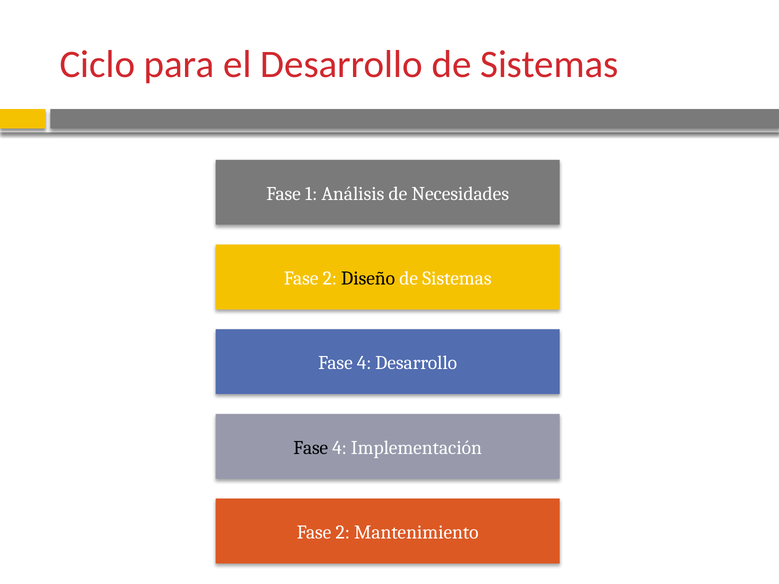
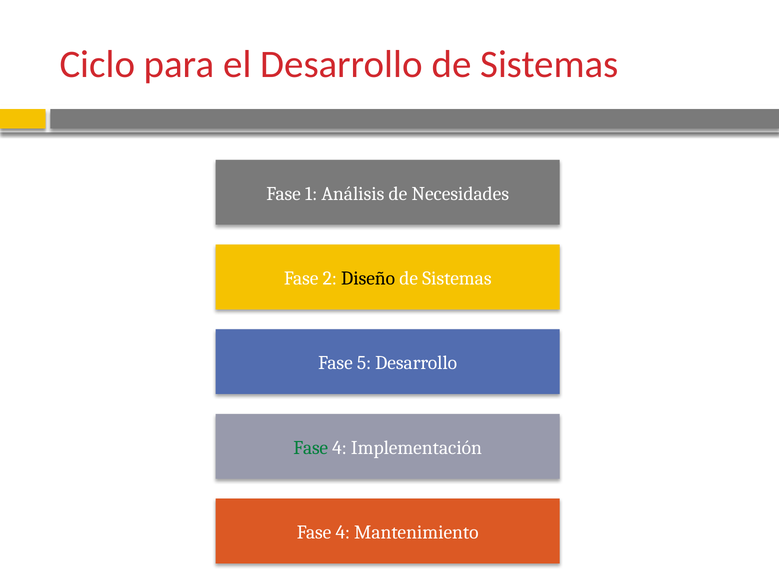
4: 4 -> 5 (364, 363)
Fase colour: black -> green (311, 448)
2: 2 -> 4 (343, 533)
